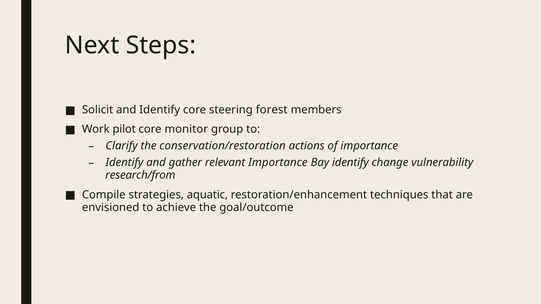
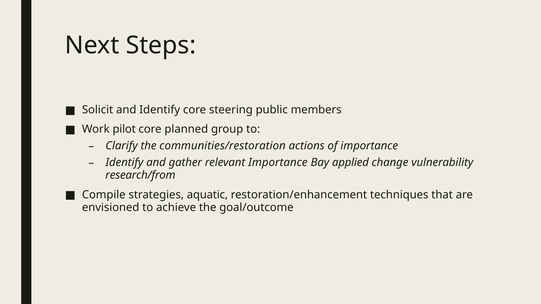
forest: forest -> public (272, 110)
monitor: monitor -> planned (186, 129)
conservation/restoration: conservation/restoration -> communities/restoration (223, 146)
Bay identify: identify -> applied (350, 163)
